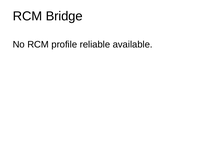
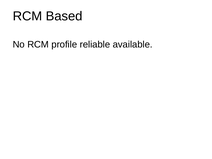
Bridge: Bridge -> Based (64, 16)
